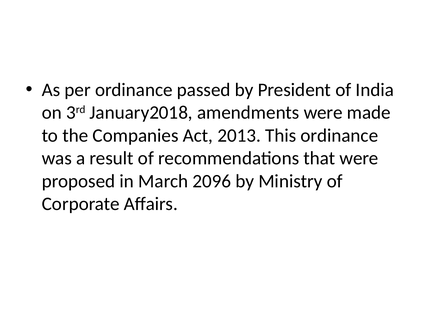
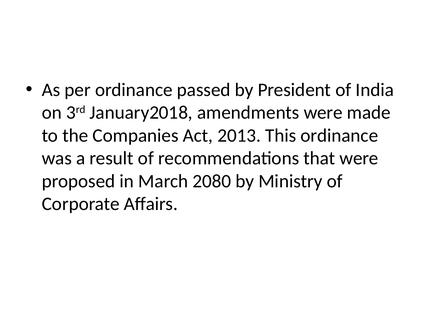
2096: 2096 -> 2080 (212, 182)
